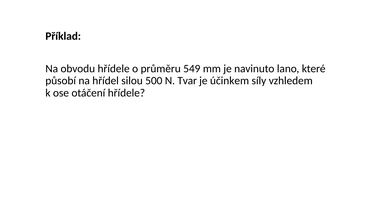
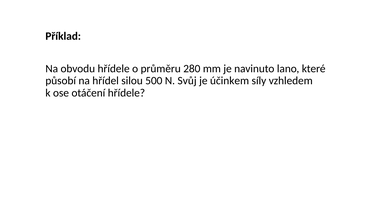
549: 549 -> 280 (192, 69)
Tvar: Tvar -> Svůj (187, 81)
